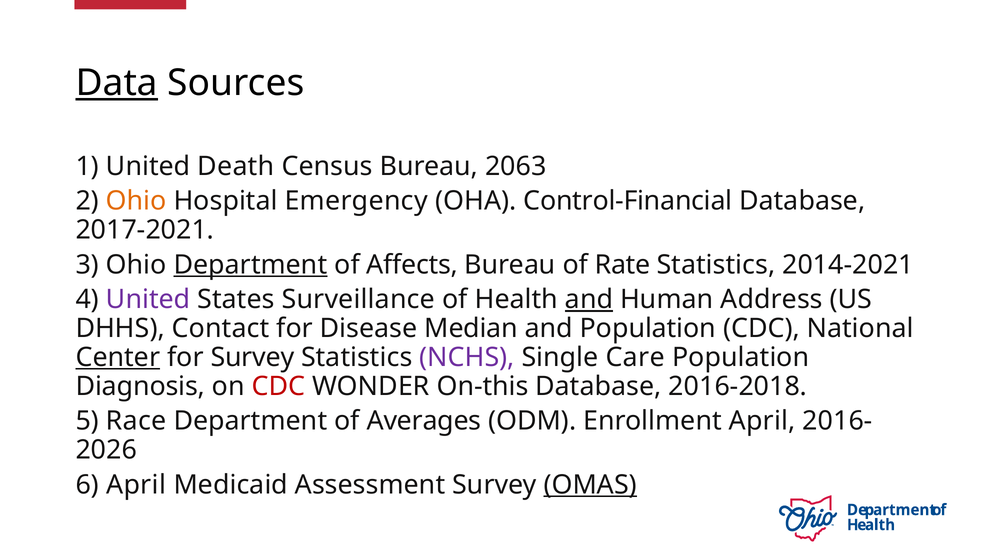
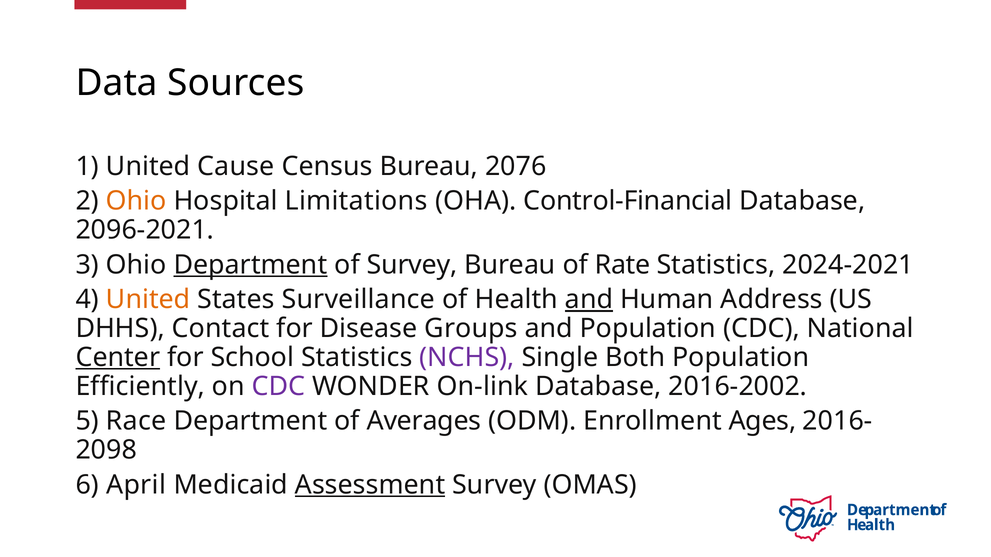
Data underline: present -> none (117, 83)
Death: Death -> Cause (236, 166)
2063: 2063 -> 2076 (516, 166)
Emergency: Emergency -> Limitations (356, 201)
2017-2021: 2017-2021 -> 2096-2021 (145, 230)
of Affects: Affects -> Survey (412, 265)
2014-2021: 2014-2021 -> 2024-2021 (848, 265)
United colour: purple -> orange (148, 300)
Median: Median -> Groups (471, 329)
for Survey: Survey -> School (252, 358)
Care: Care -> Both (635, 358)
Diagnosis: Diagnosis -> Efficiently (140, 387)
CDC colour: red -> purple (278, 387)
On-this: On-this -> On-link (482, 387)
2016-2018: 2016-2018 -> 2016-2002 (738, 387)
Enrollment April: April -> Ages (762, 421)
2026: 2026 -> 2098 (106, 450)
Assessment underline: none -> present (370, 485)
OMAS underline: present -> none (590, 485)
